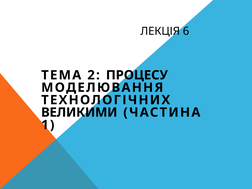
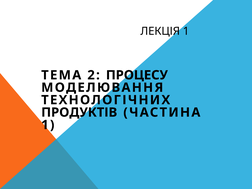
ЛЕКЦІЯ 6: 6 -> 1 (186, 31)
ВЕЛИКИМИ: ВЕЛИКИМИ -> ПРОДУКТІВ (79, 112)
